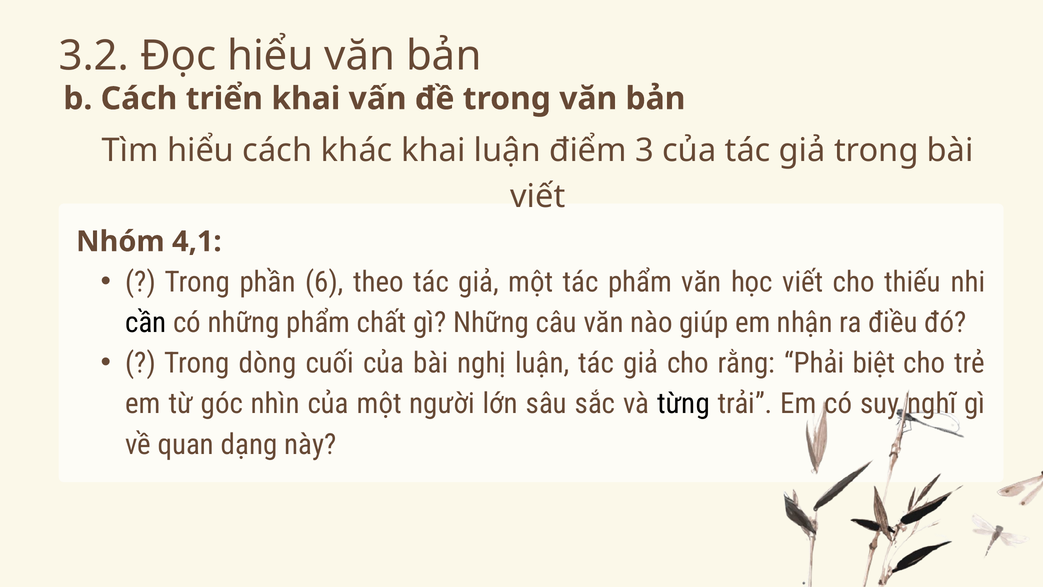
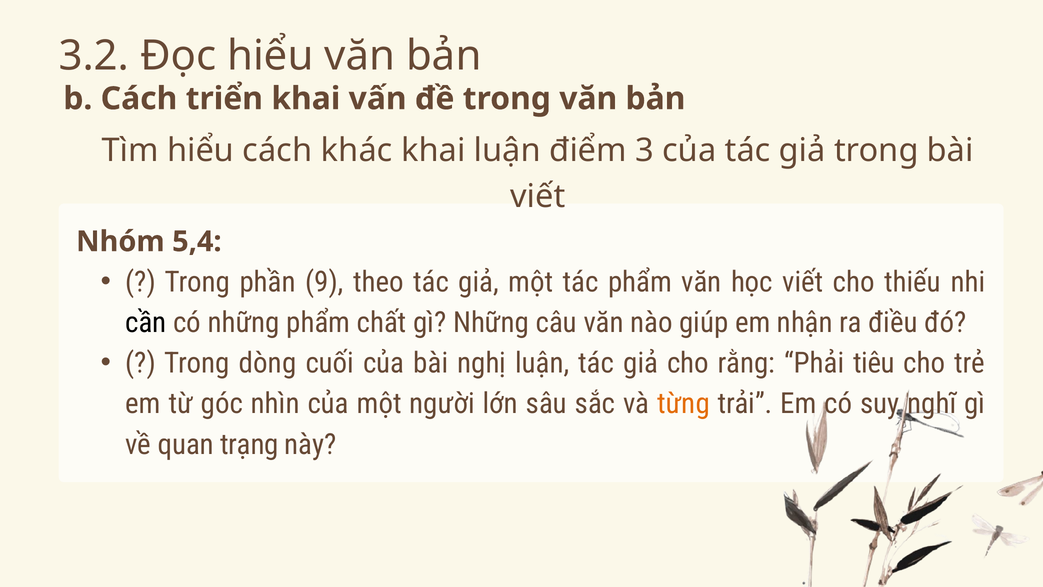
4,1: 4,1 -> 5,4 (197, 241)
6: 6 -> 9 (324, 282)
biệt: biệt -> tiêu (874, 363)
từng colour: black -> orange (683, 404)
dạng: dạng -> trạng (249, 444)
